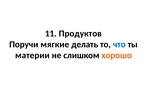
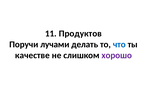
мягкие: мягкие -> лучами (55, 44)
материи: материи -> качестве (32, 55)
хорошо colour: orange -> purple (117, 55)
